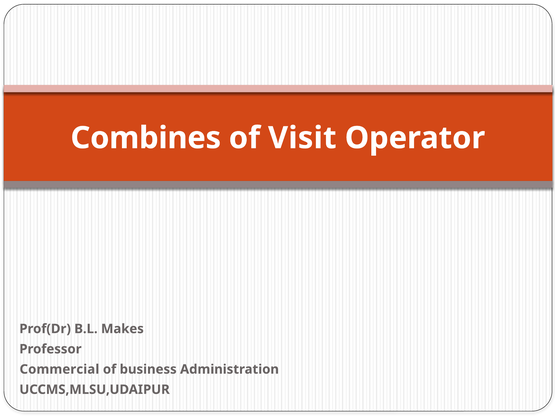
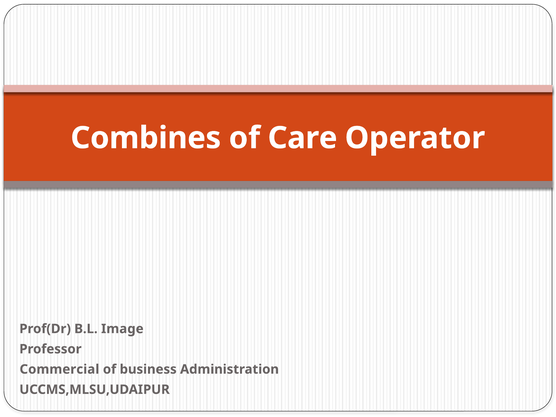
Visit: Visit -> Care (303, 138)
Makes: Makes -> Image (122, 329)
